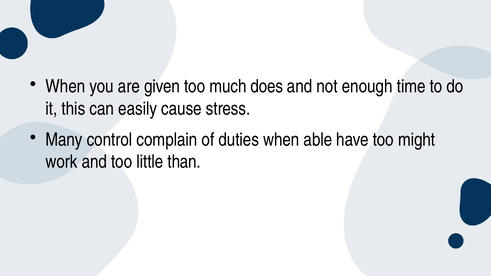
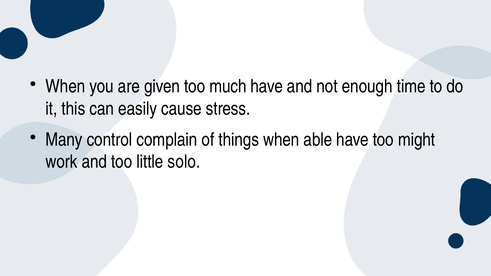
much does: does -> have (267, 86)
duties: duties -> things (239, 140)
than: than -> solo (184, 162)
